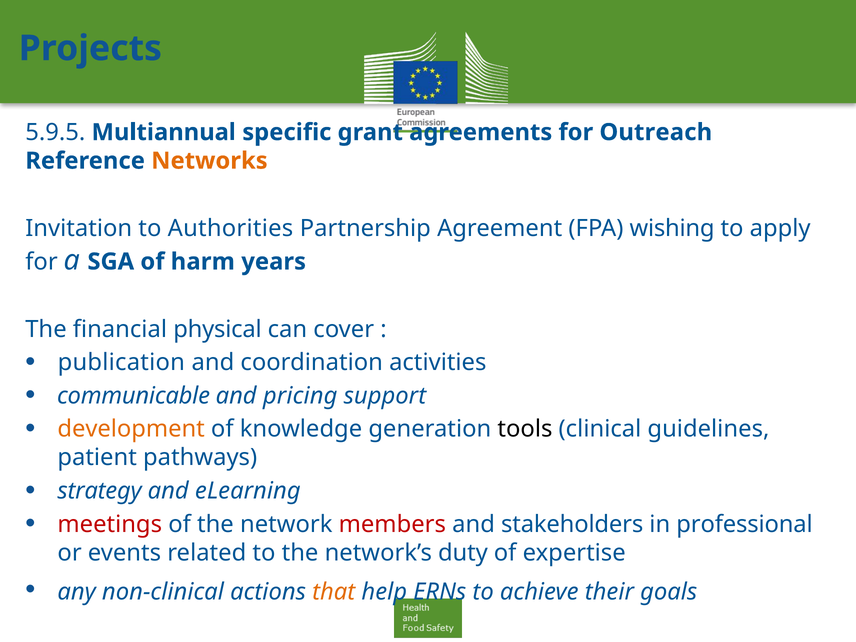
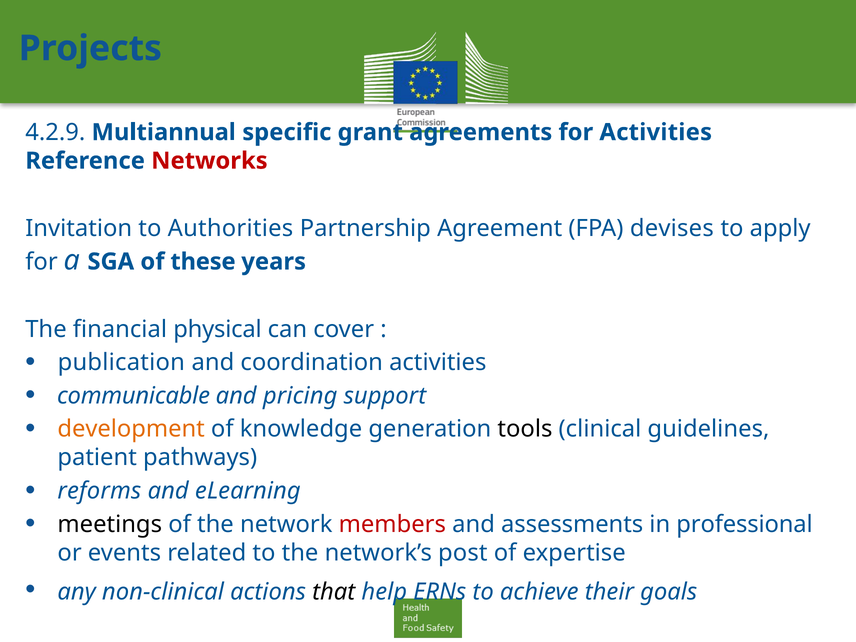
5.9.5: 5.9.5 -> 4.2.9 (55, 132)
for Outreach: Outreach -> Activities (656, 132)
Networks colour: orange -> red (209, 161)
wishing: wishing -> devises (672, 228)
harm: harm -> these (203, 262)
strategy: strategy -> reforms (99, 491)
meetings colour: red -> black (110, 524)
stakeholders: stakeholders -> assessments (572, 524)
duty: duty -> post (463, 553)
that colour: orange -> black (334, 592)
